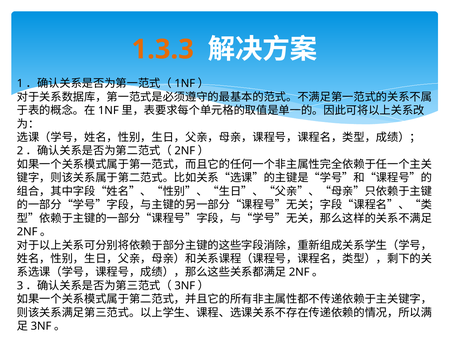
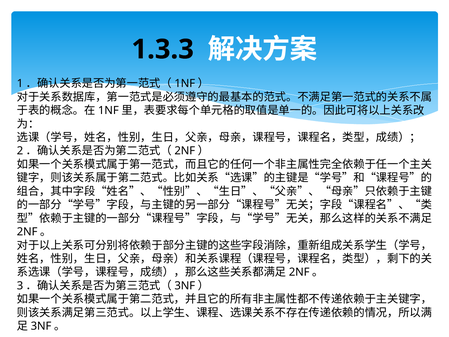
1.3.3 colour: orange -> black (163, 49)
